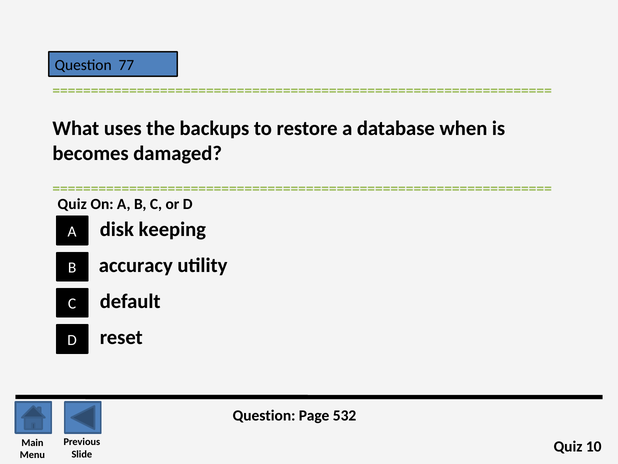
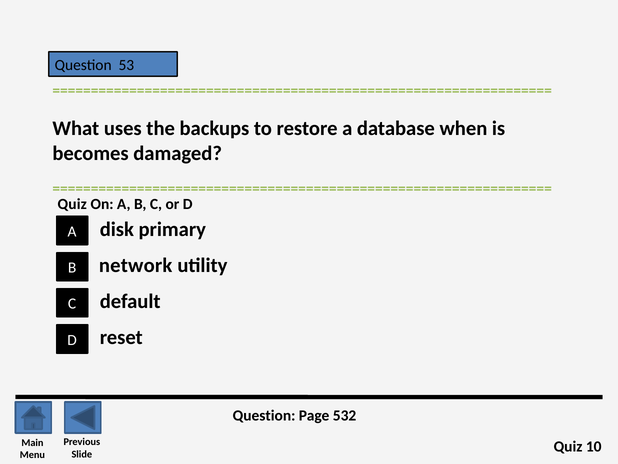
77: 77 -> 53 (126, 65)
keeping: keeping -> primary (172, 229)
accuracy: accuracy -> network (136, 265)
